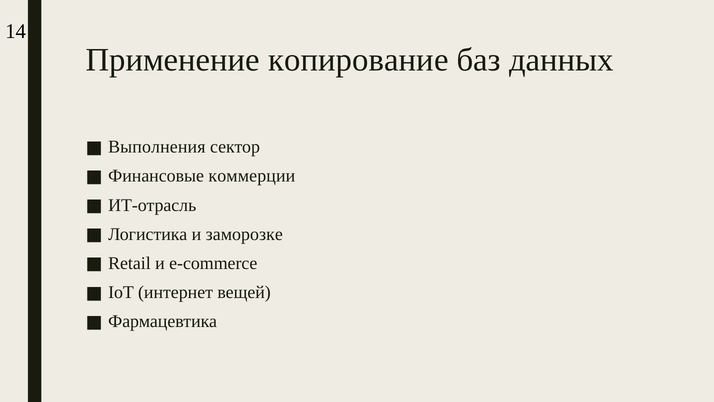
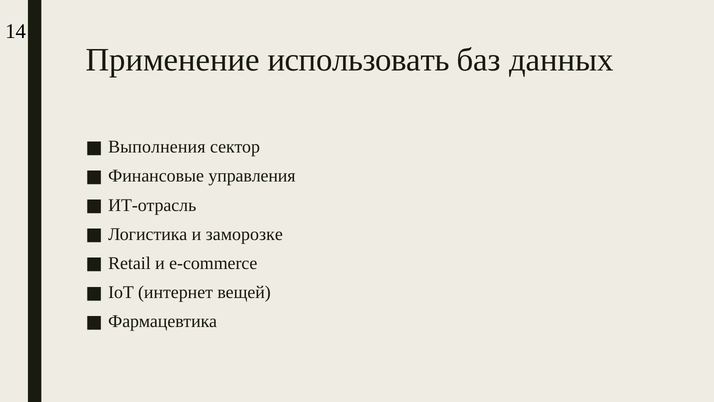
копирование: копирование -> использовать (359, 60)
коммерции: коммерции -> управления (252, 176)
